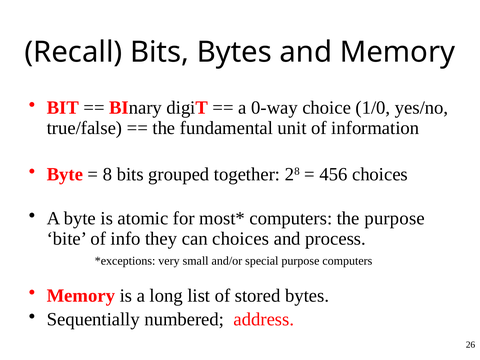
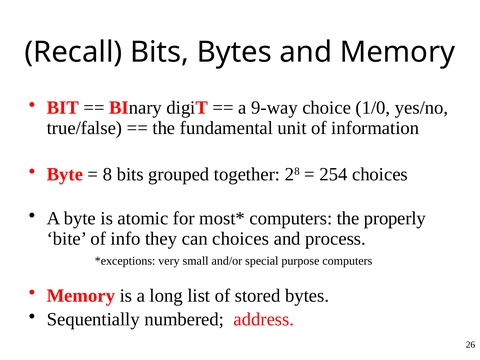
0-way: 0-way -> 9-way (274, 108)
456: 456 -> 254 (333, 174)
the purpose: purpose -> properly (395, 218)
